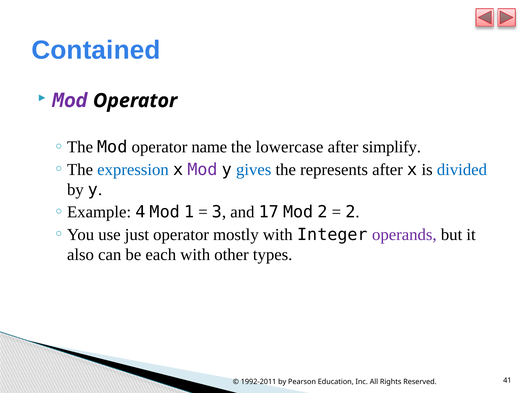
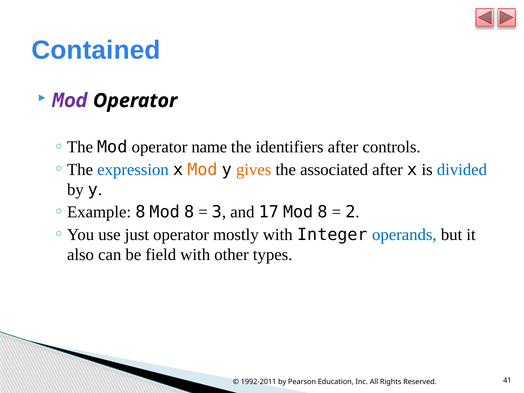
lowercase: lowercase -> identifiers (290, 147)
simplify: simplify -> controls (392, 147)
Mod colour: purple -> orange (202, 170)
gives colour: blue -> orange (254, 170)
represents: represents -> associated (334, 170)
4: 4 -> 8 (140, 212)
1: 1 -> 8 (189, 212)
17 Mod 2: 2 -> 8 (323, 212)
operands colour: purple -> blue (404, 235)
each: each -> field (161, 255)
